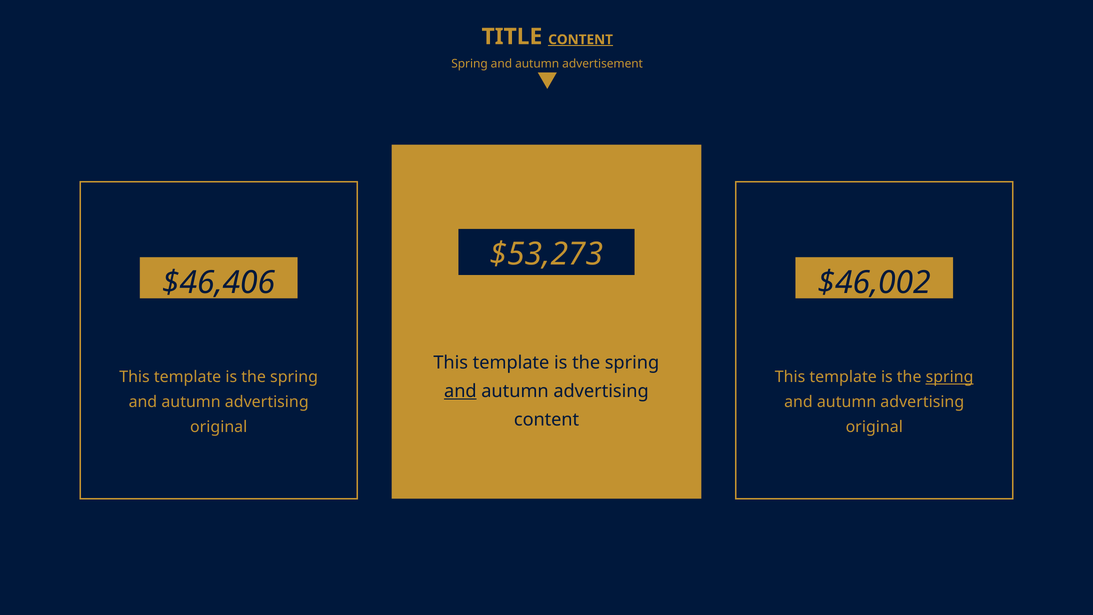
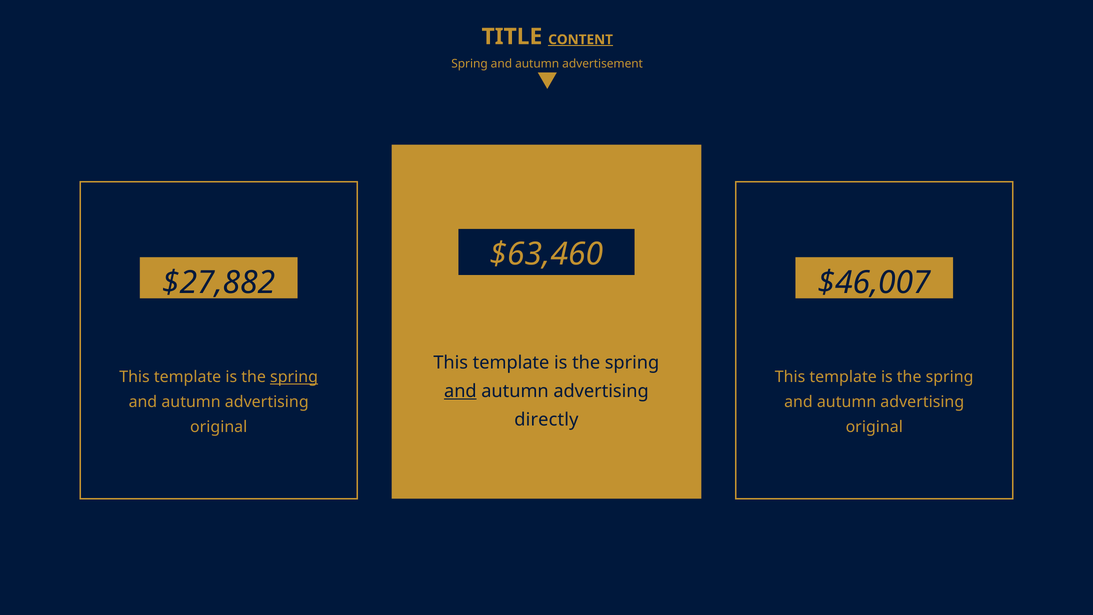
$53,273: $53,273 -> $63,460 (547, 254)
$46,406: $46,406 -> $27,882 (219, 283)
$46,002: $46,002 -> $46,007 (874, 283)
spring underline: none -> present (294, 377)
spring underline: present -> none (950, 377)
content: content -> directly (546, 420)
